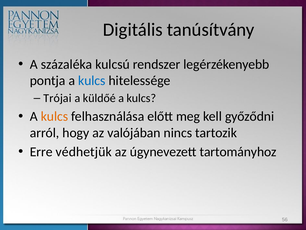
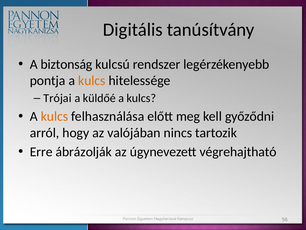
százaléka: százaléka -> biztonság (67, 64)
kulcs colour: blue -> orange (92, 81)
védhetjük: védhetjük -> ábrázolják (84, 152)
tartományhoz: tartományhoz -> végrehajtható (238, 152)
